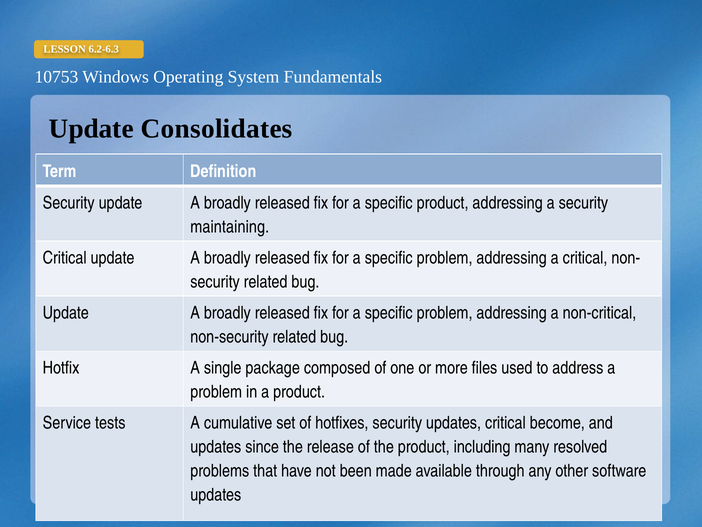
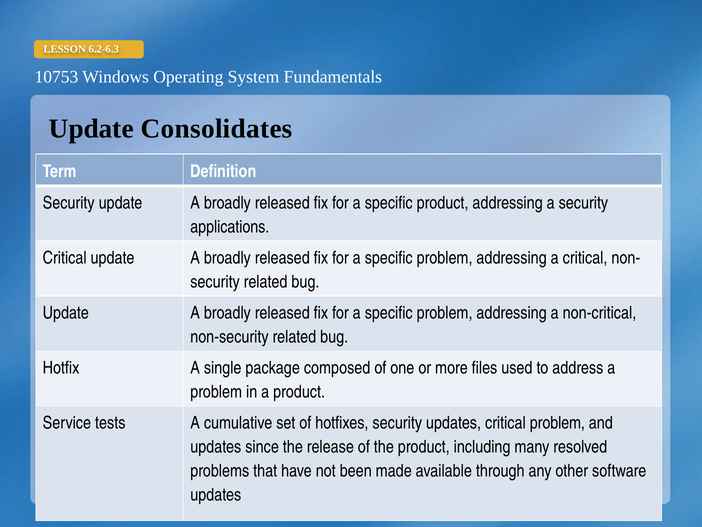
maintaining: maintaining -> applications (230, 227)
critical become: become -> problem (557, 423)
